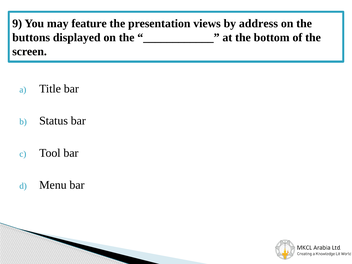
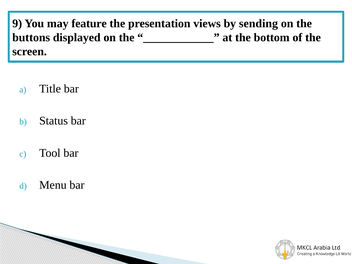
address: address -> sending (258, 23)
